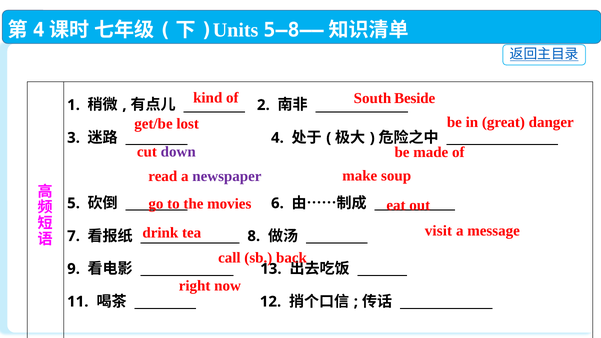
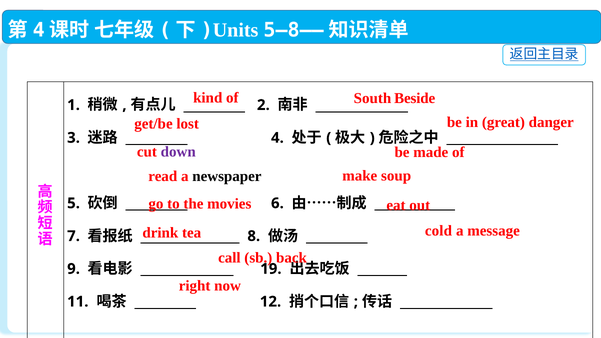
newspaper colour: purple -> black (227, 177)
visit: visit -> cold (438, 231)
13: 13 -> 19 (271, 269)
